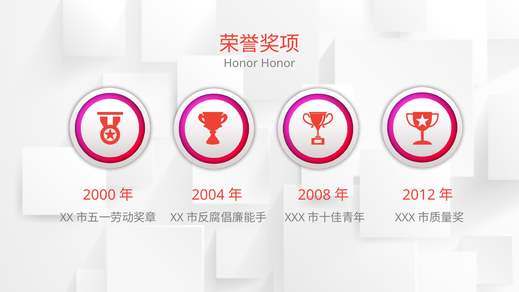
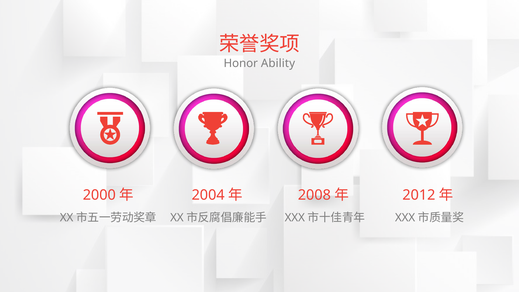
Honor Honor: Honor -> Ability (278, 63)
